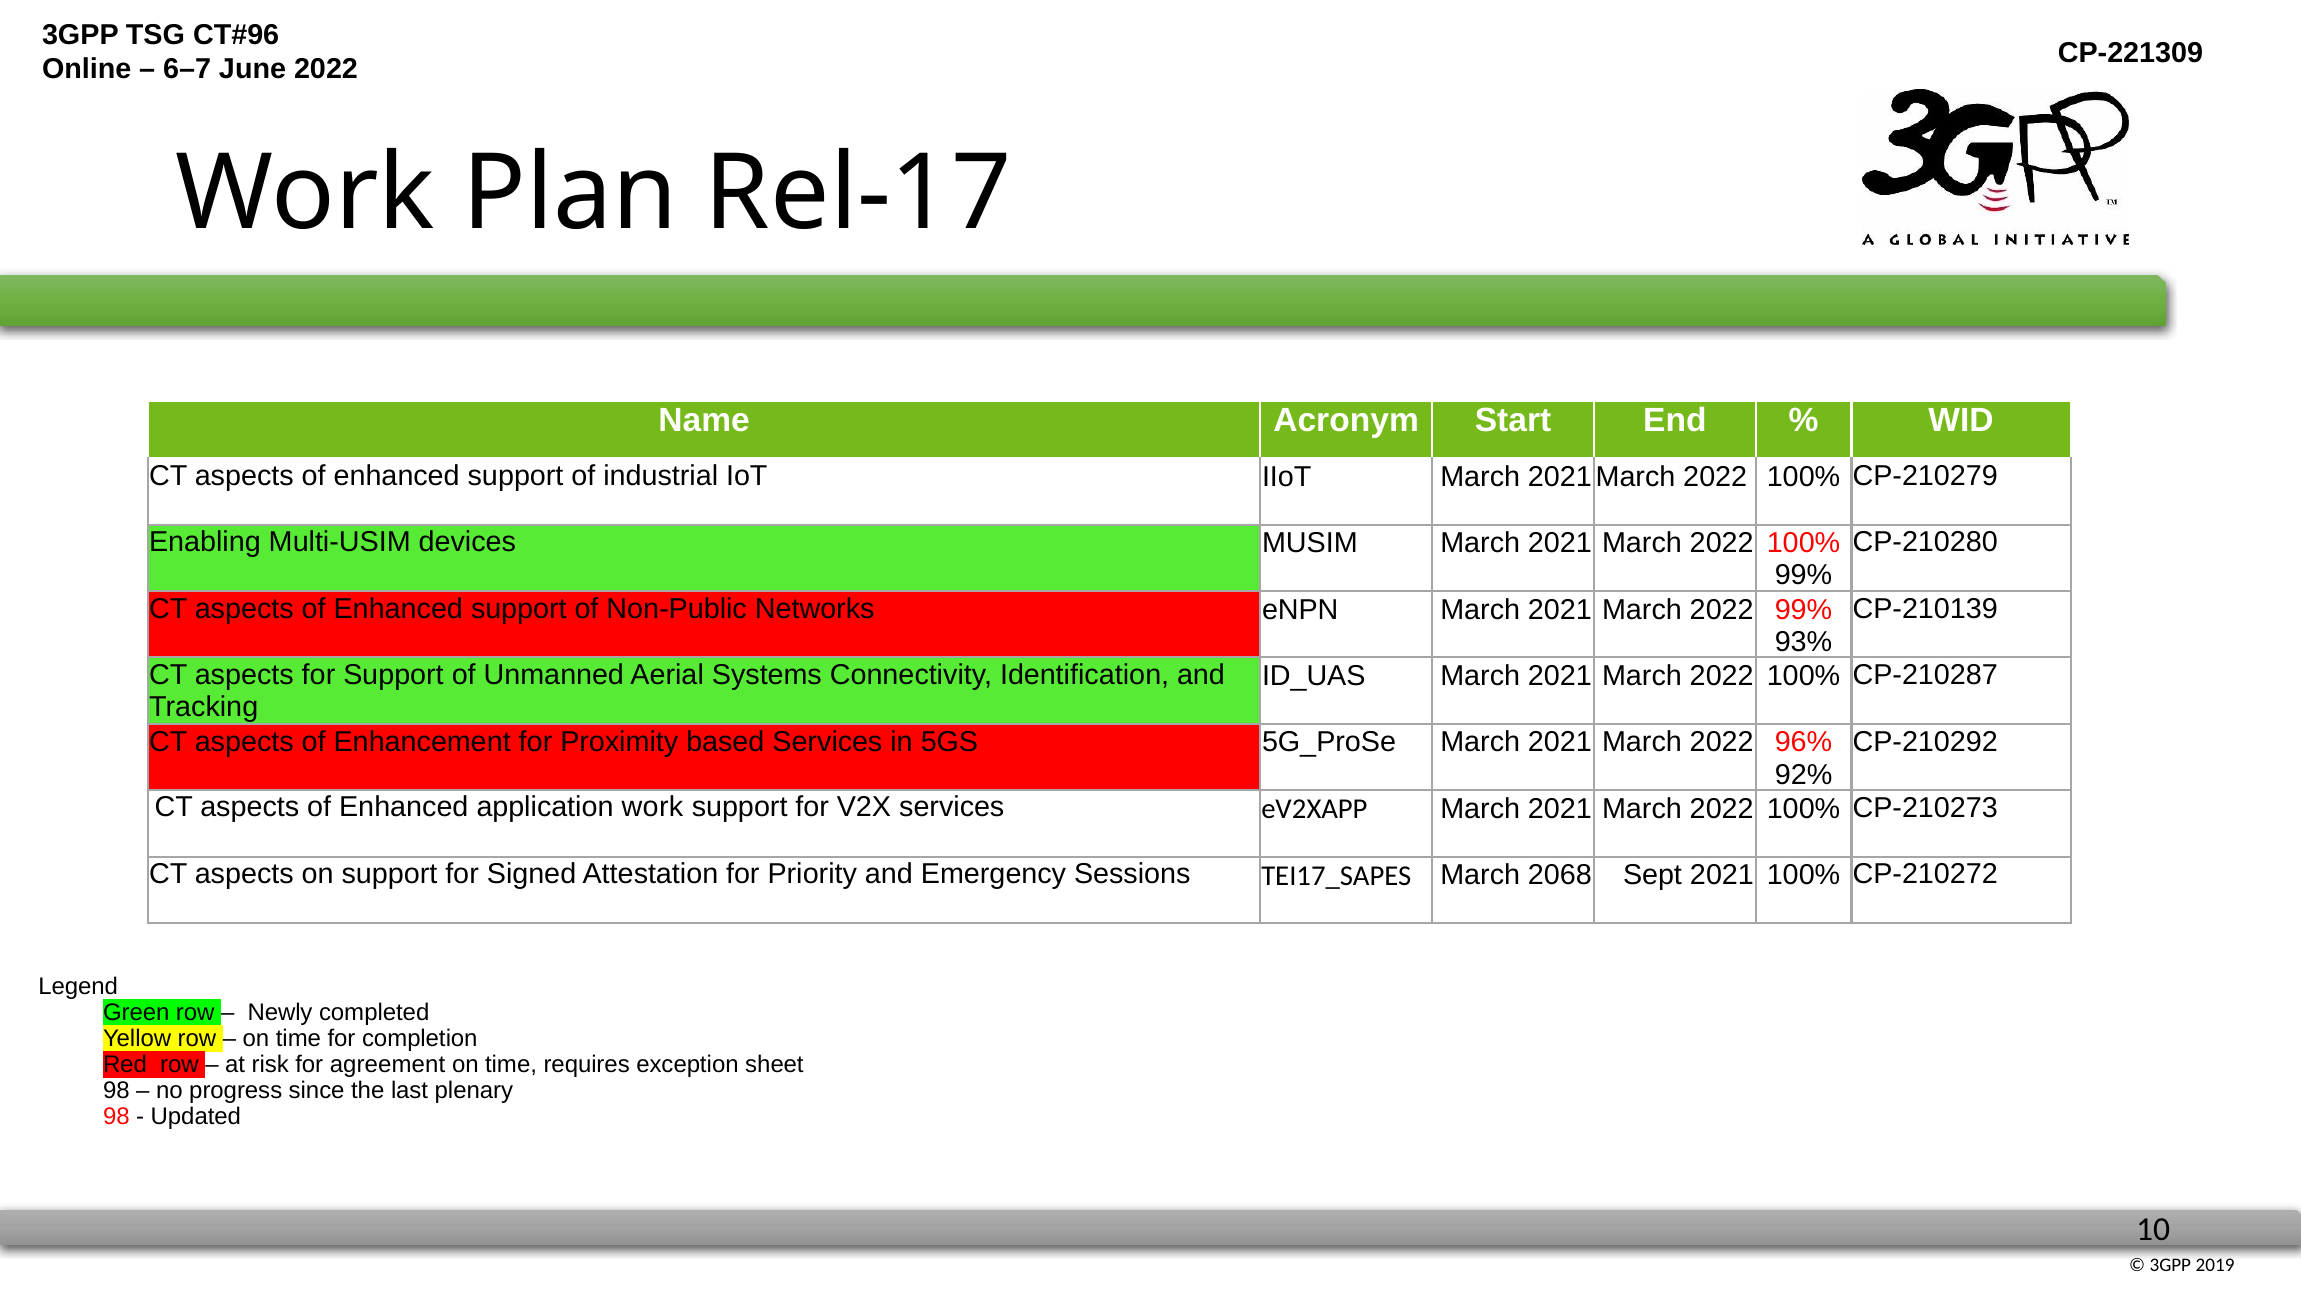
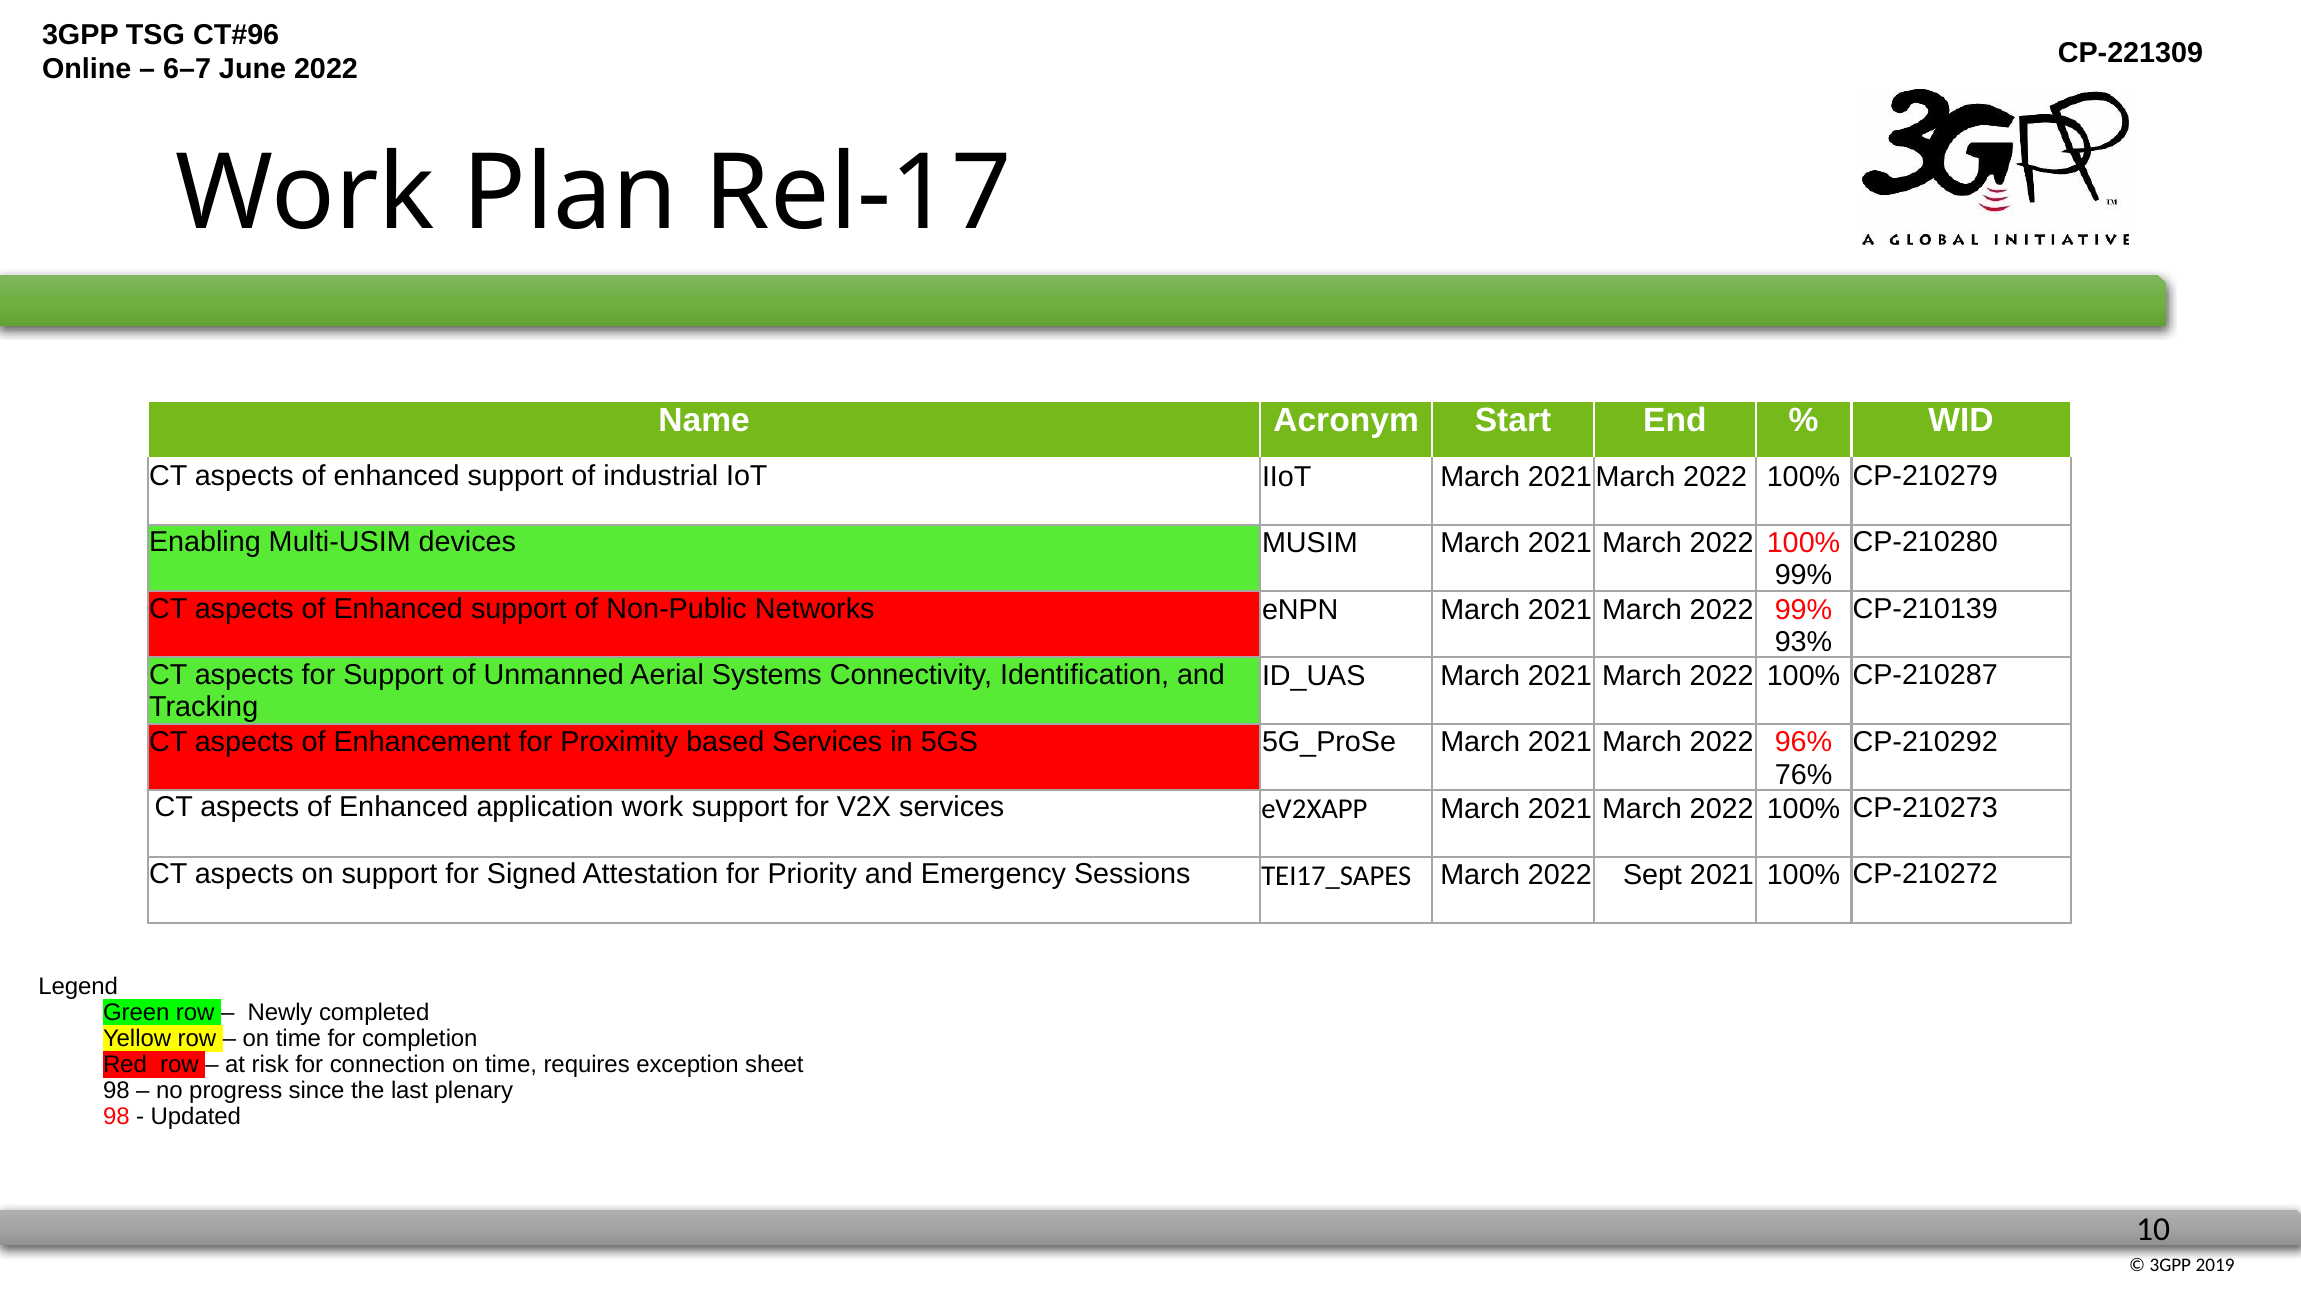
92%: 92% -> 76% (1804, 775)
2068: 2068 -> 2022 (1560, 875)
agreement: agreement -> connection (388, 1065)
